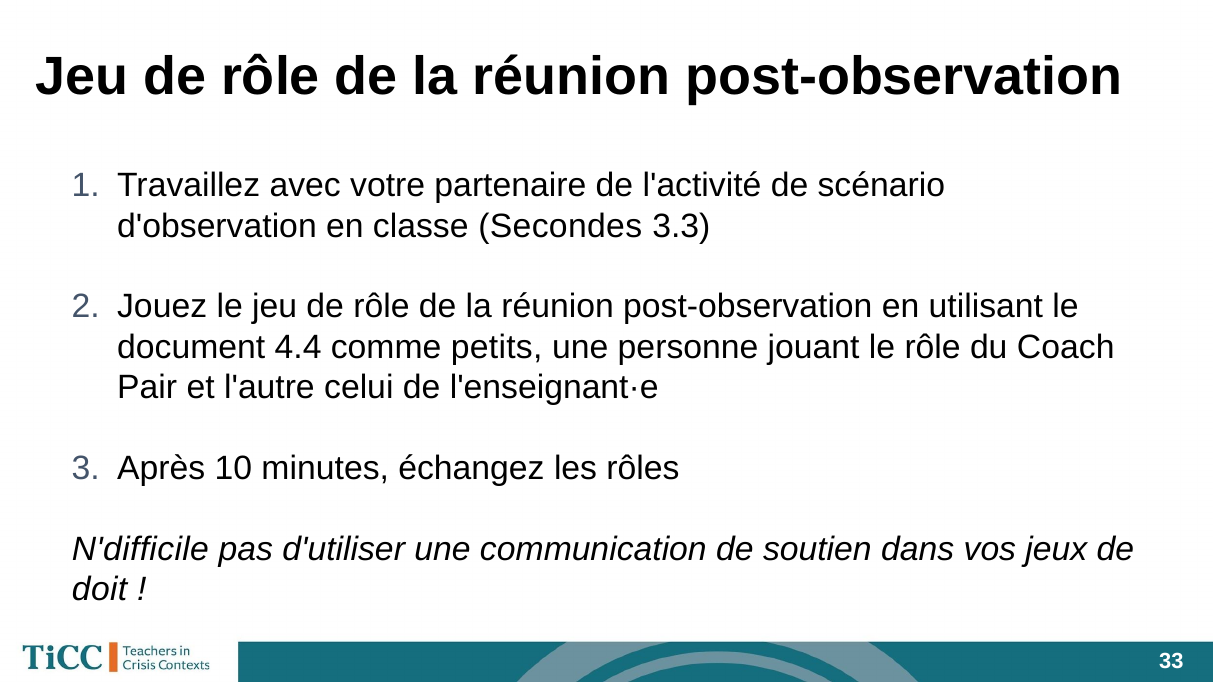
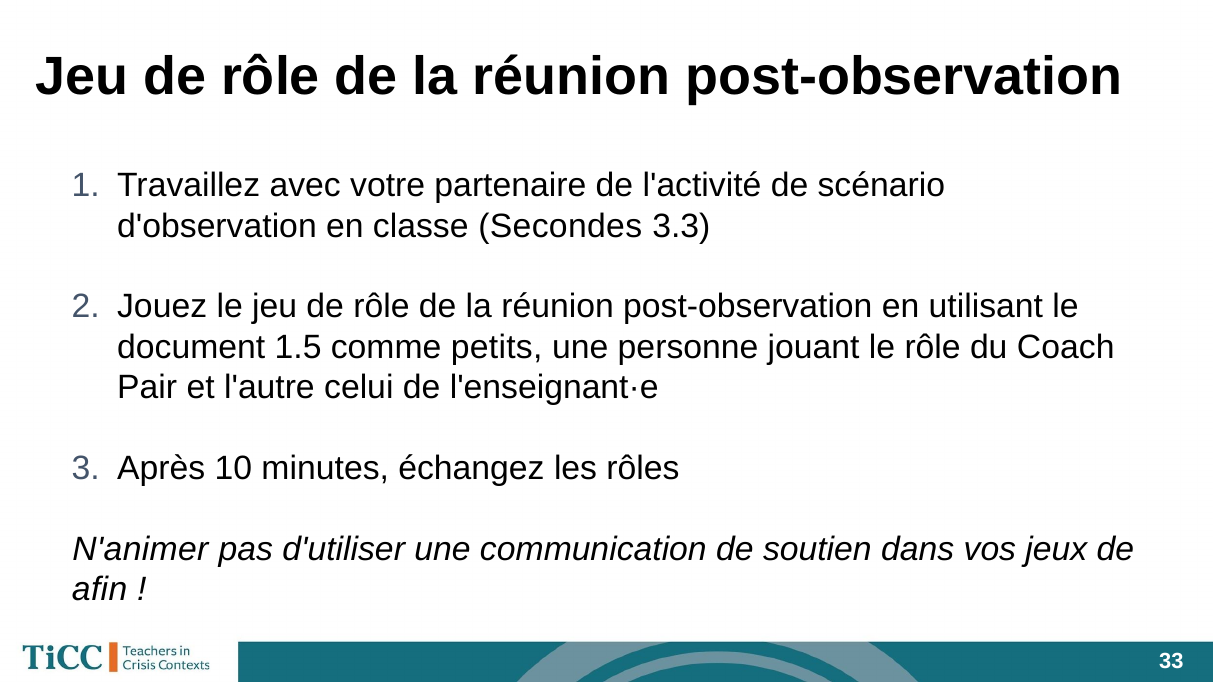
4.4: 4.4 -> 1.5 (298, 347)
N'difficile: N'difficile -> N'animer (140, 550)
doit: doit -> afin (100, 590)
